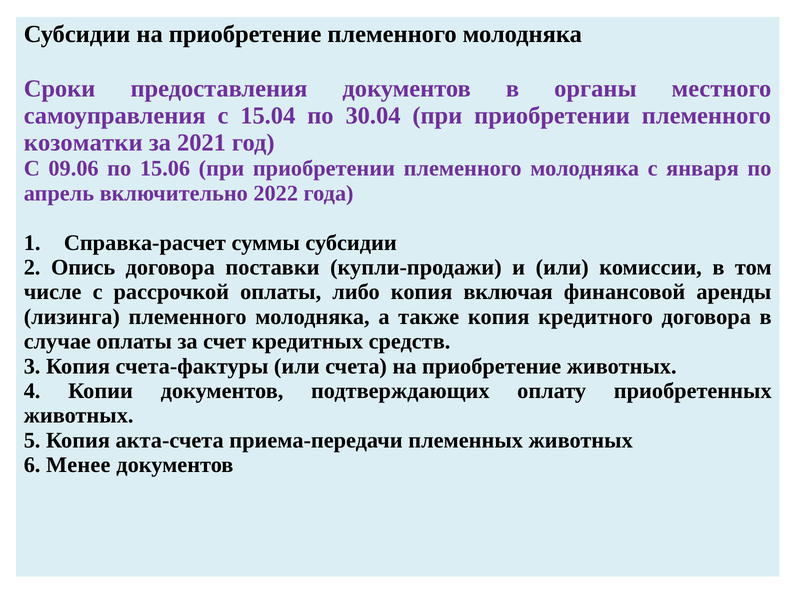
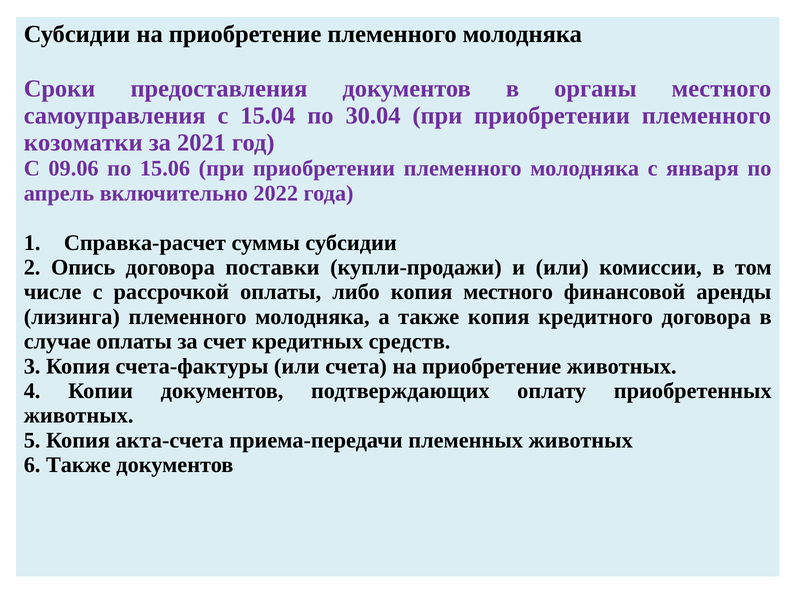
копия включая: включая -> местного (508, 292)
6 Менее: Менее -> Также (78, 465)
